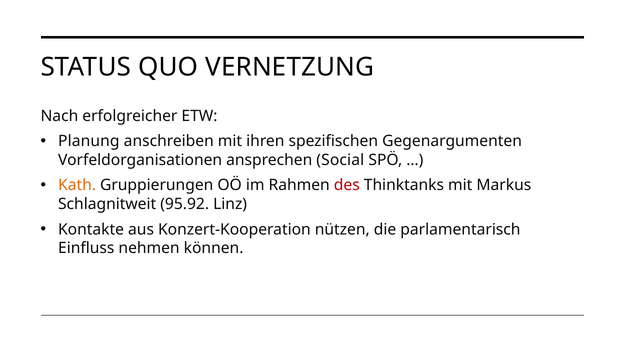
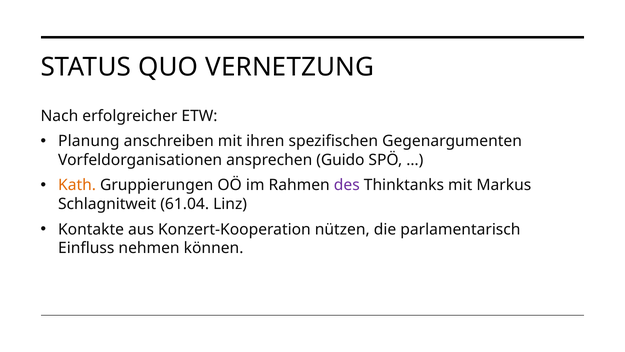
Social: Social -> Guido (340, 160)
des colour: red -> purple (347, 185)
95.92: 95.92 -> 61.04 (185, 204)
